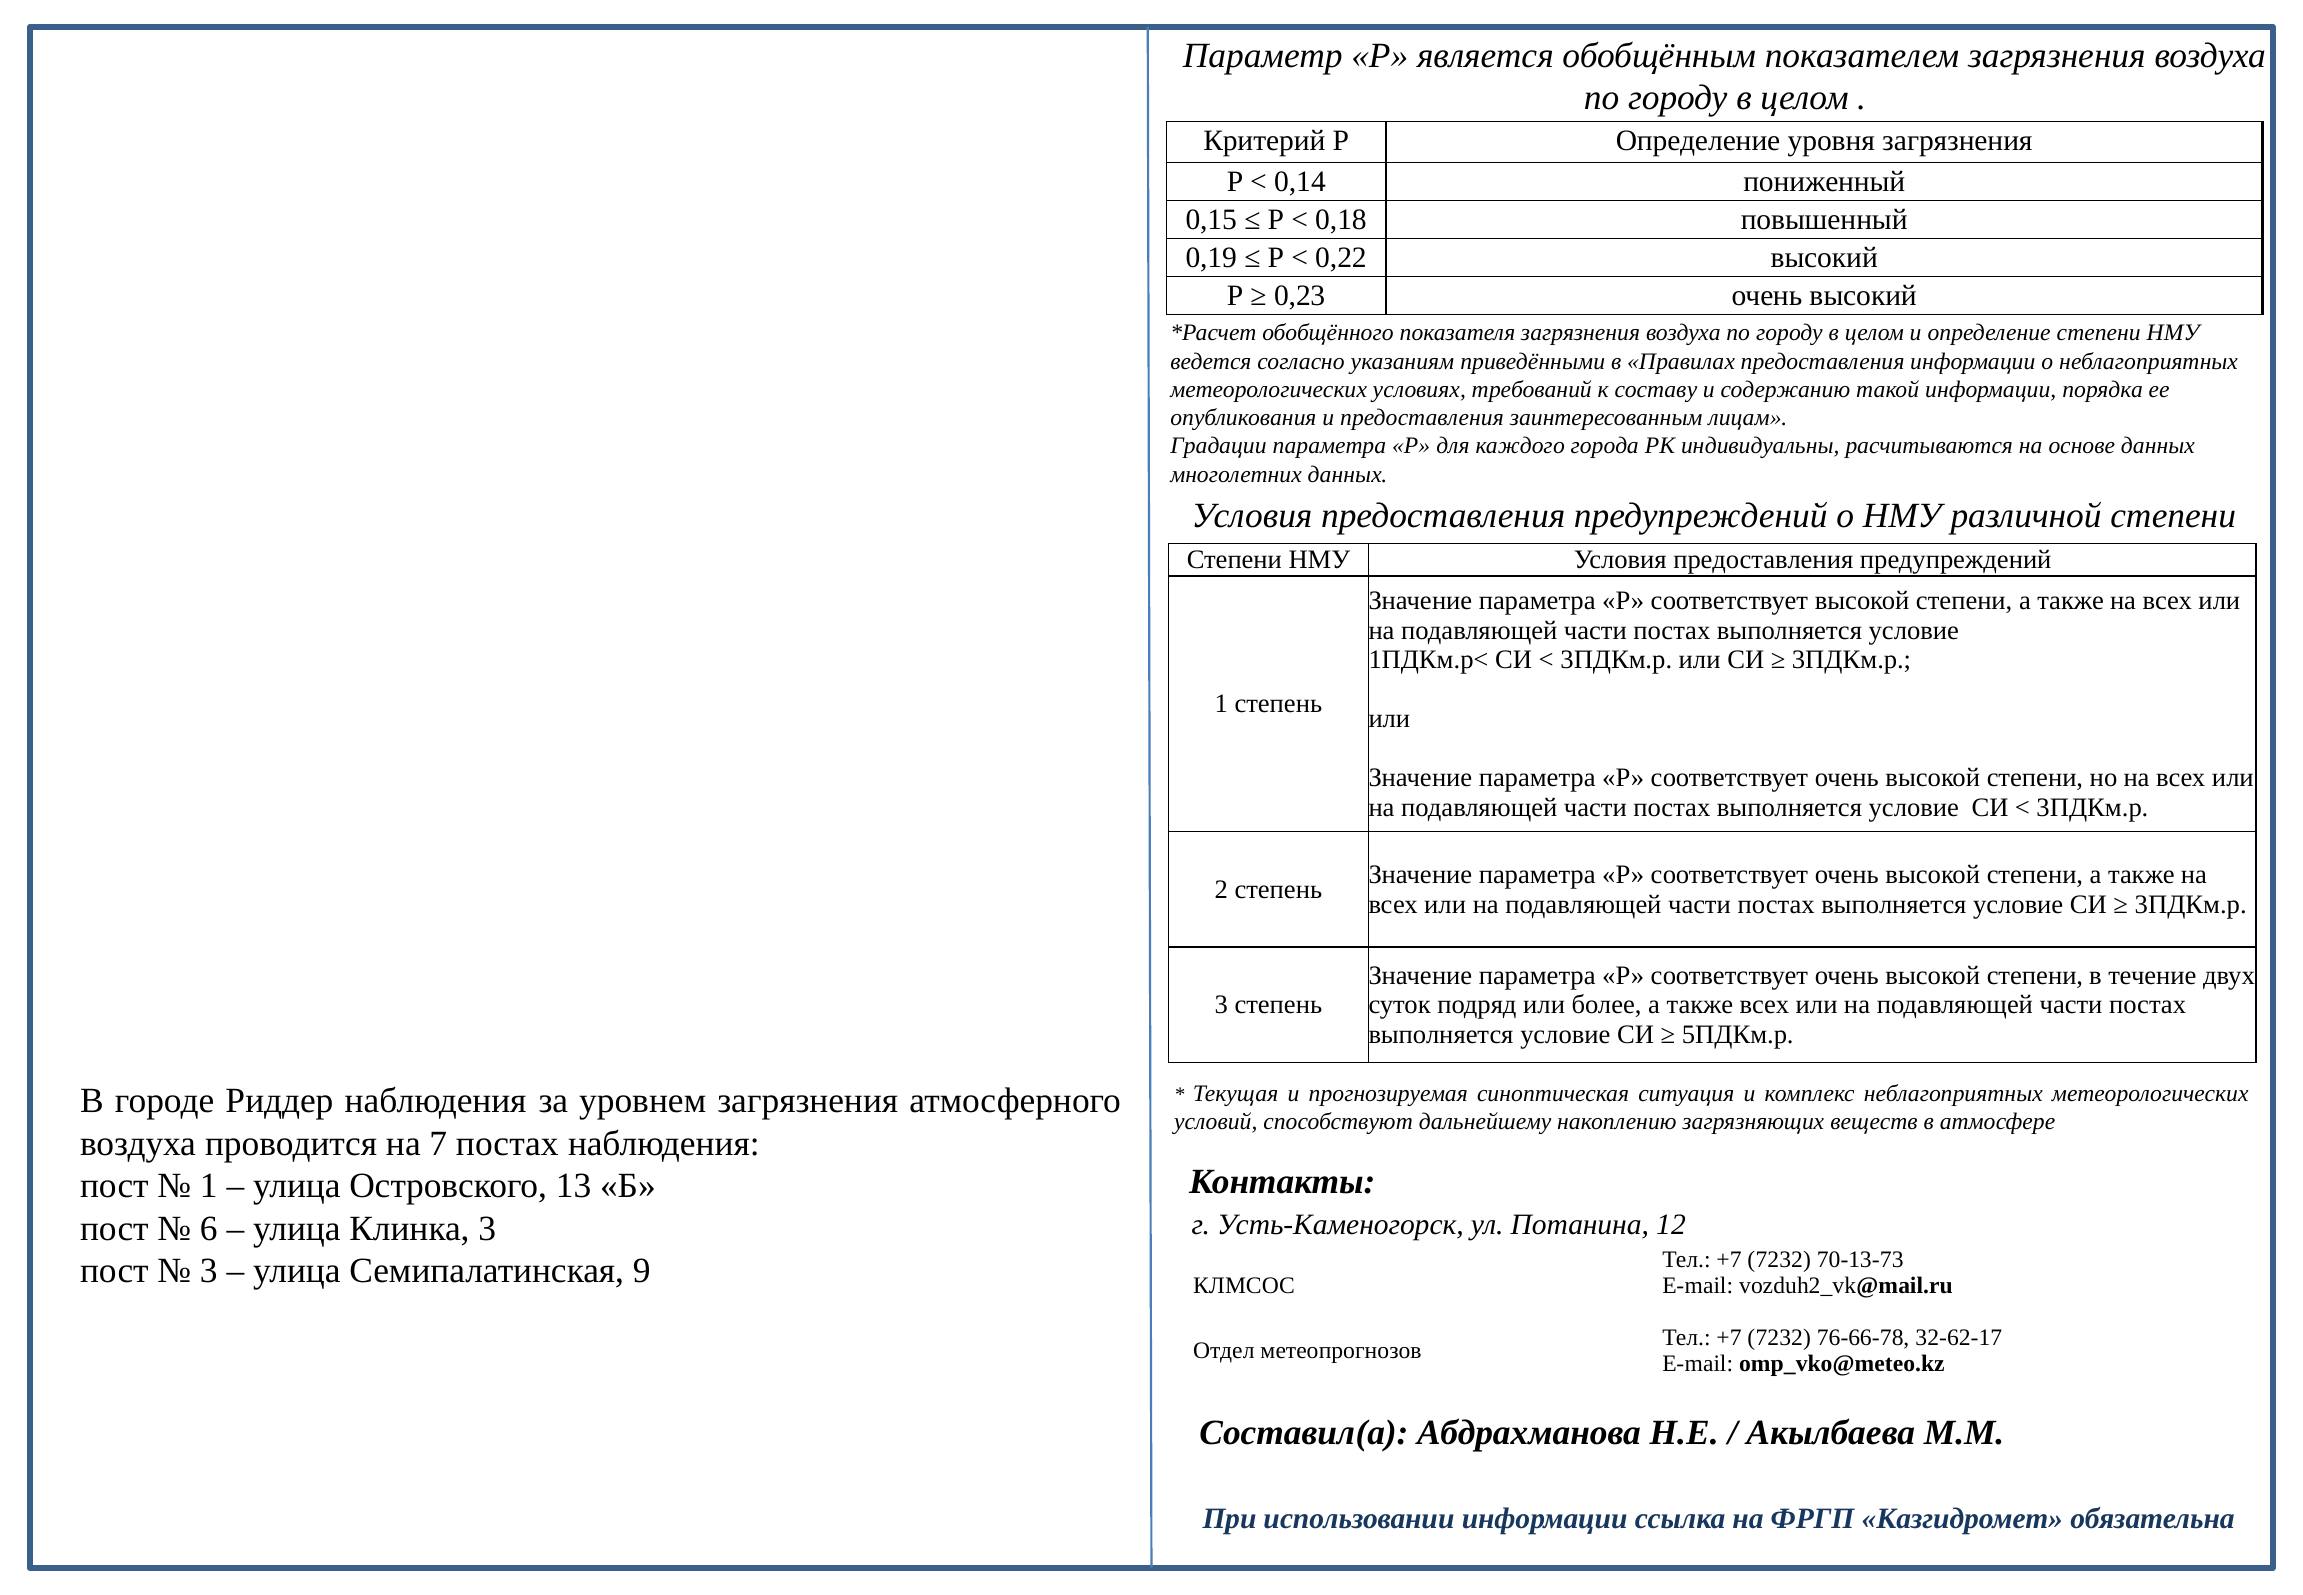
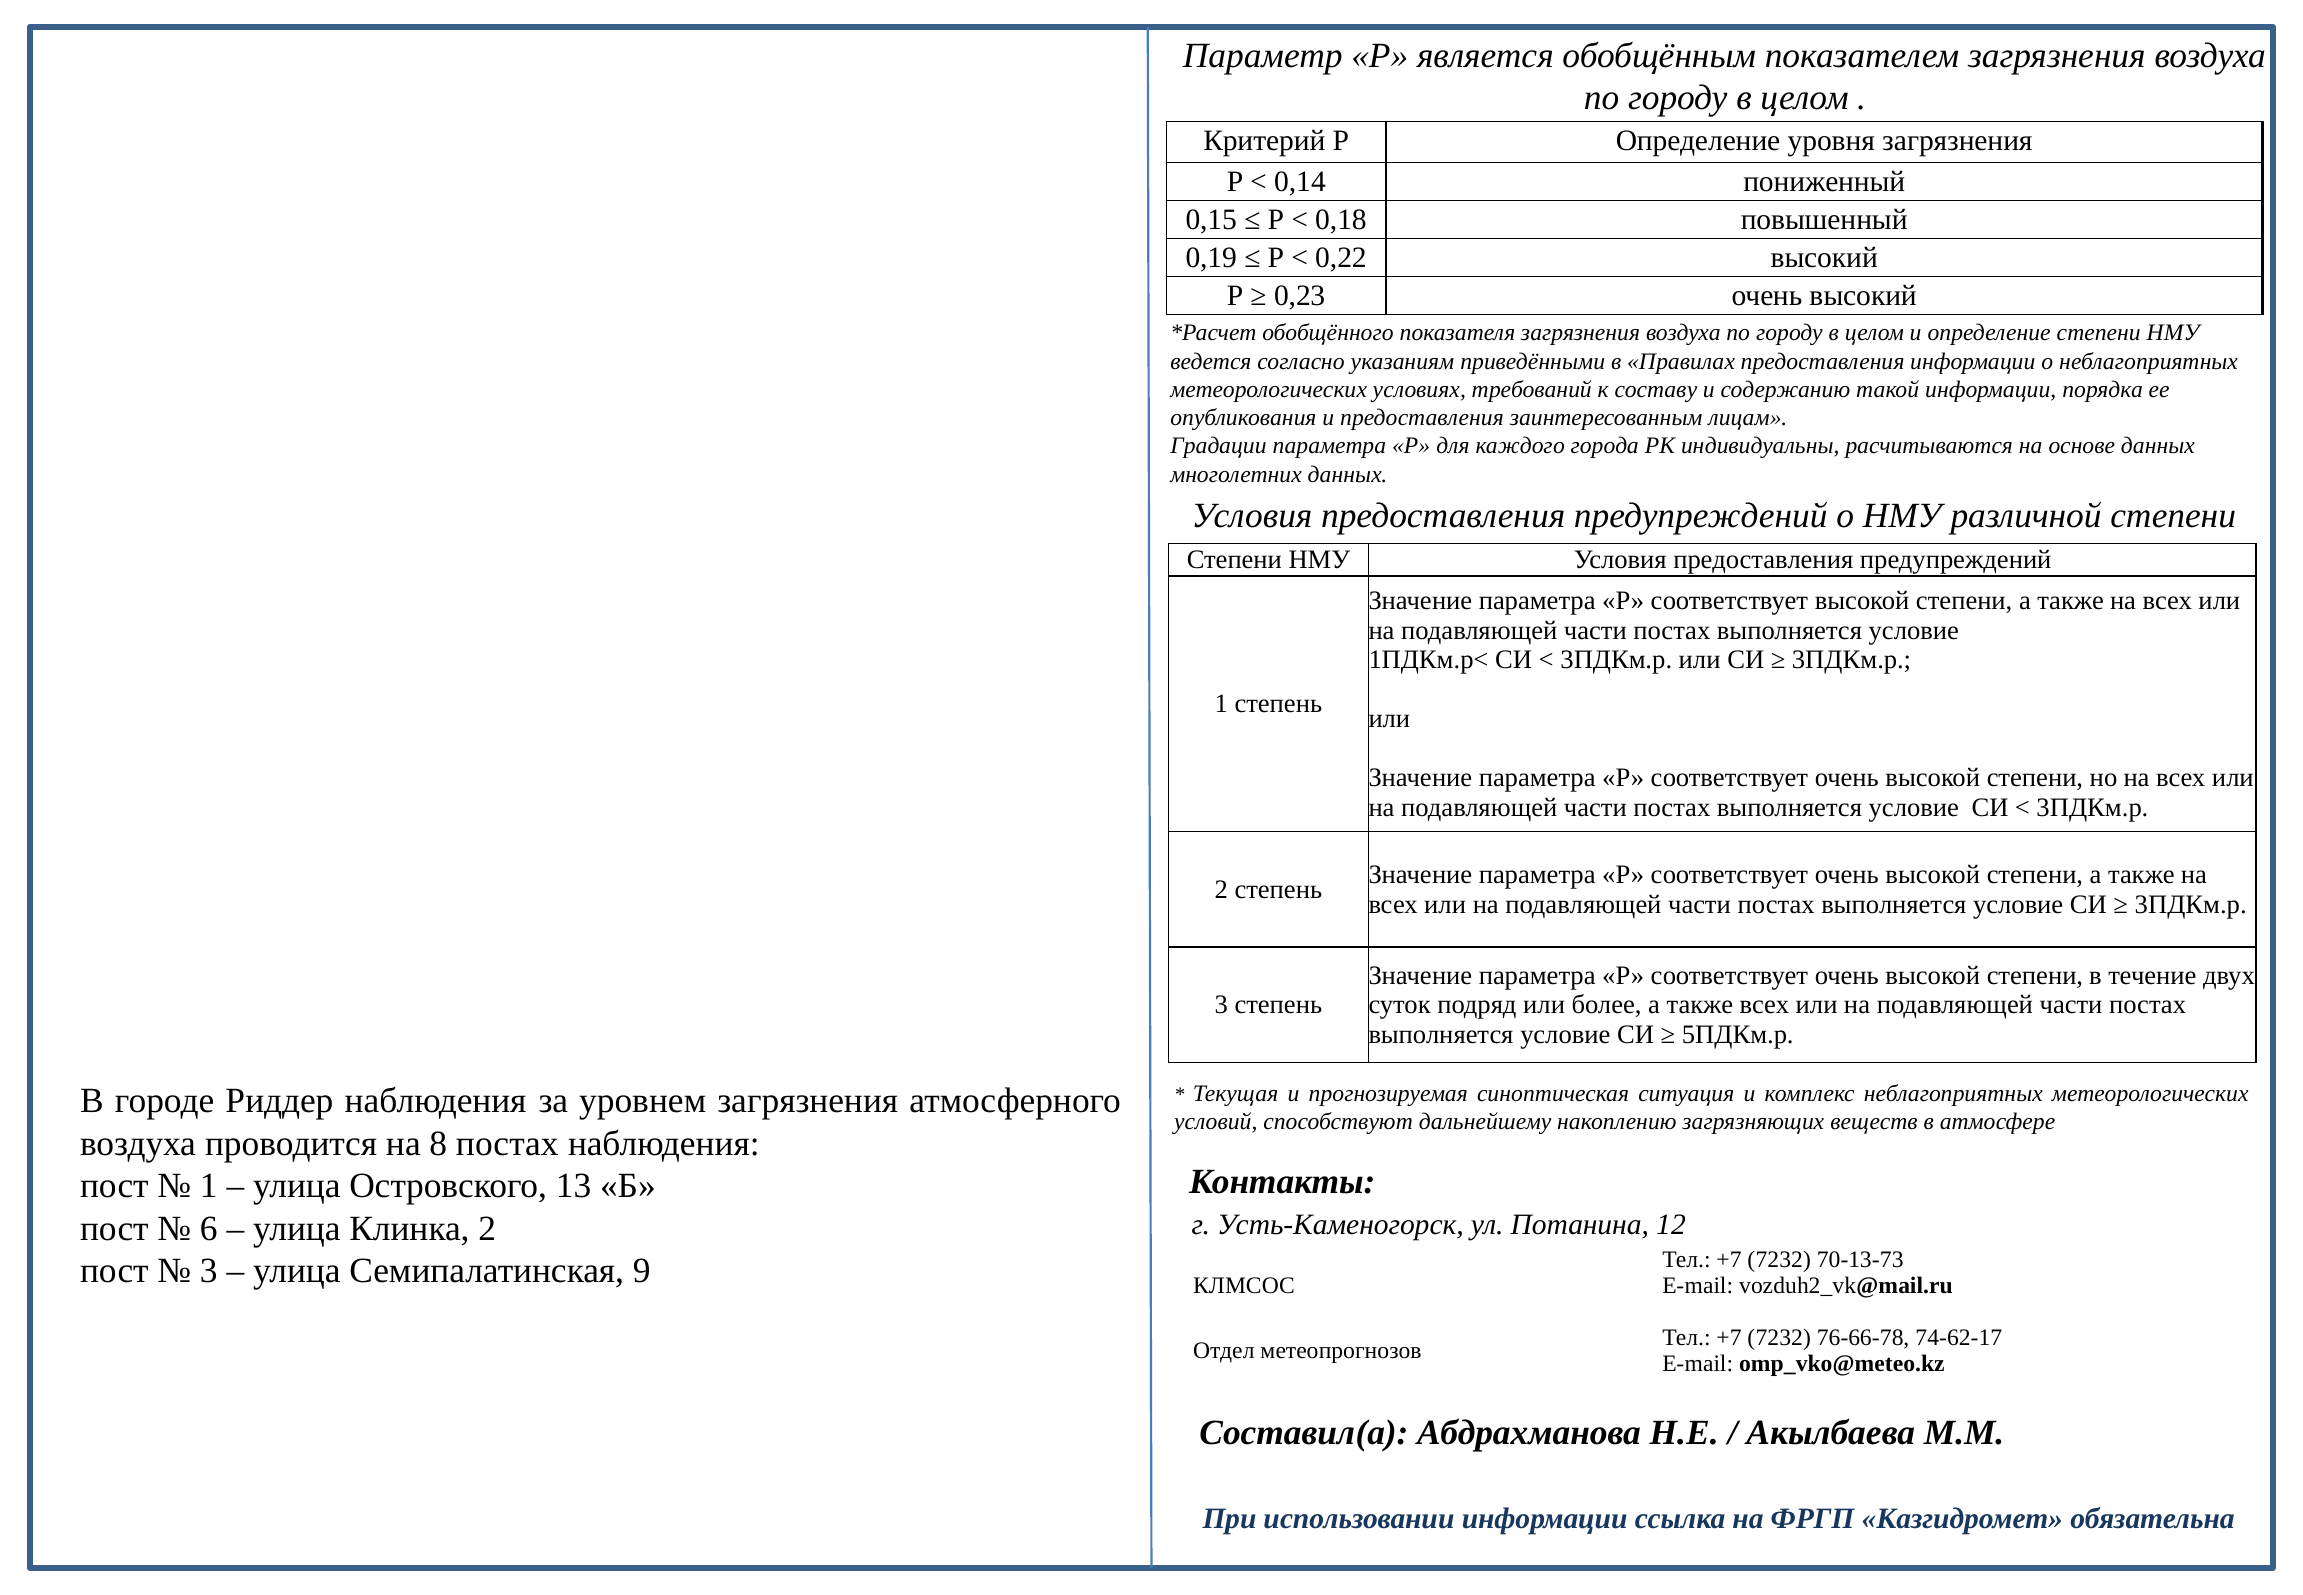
7: 7 -> 8 (438, 1143)
Клинка 3: 3 -> 2 (487, 1228)
32-62-17: 32-62-17 -> 74-62-17 (1959, 1337)
